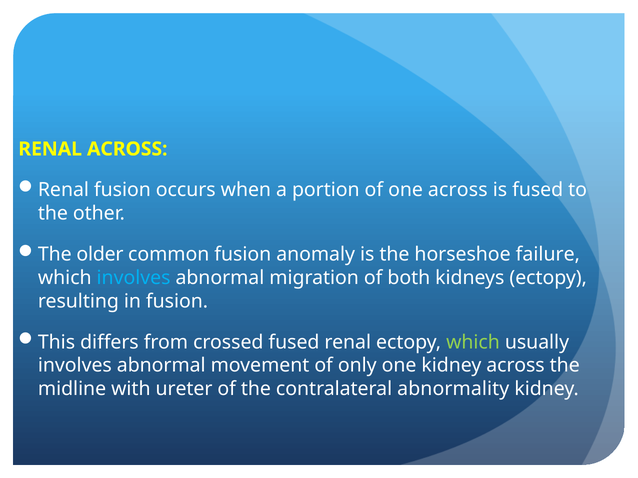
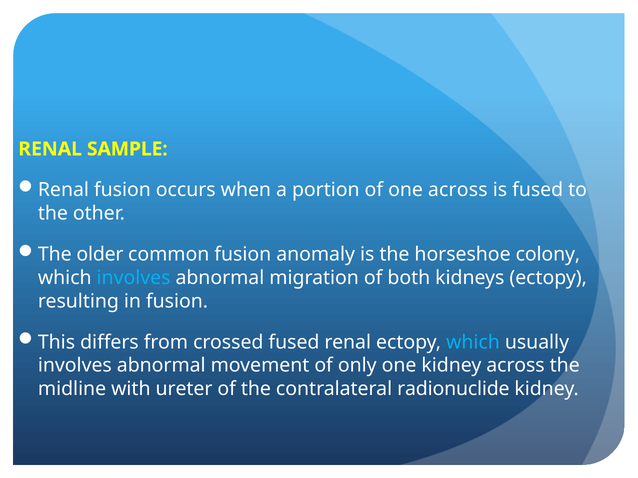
RENAL ACROSS: ACROSS -> SAMPLE (127, 149)
failure: failure -> colony (548, 255)
which colour: light green -> light blue (473, 343)
abnormality: abnormality -> radionuclide (453, 389)
